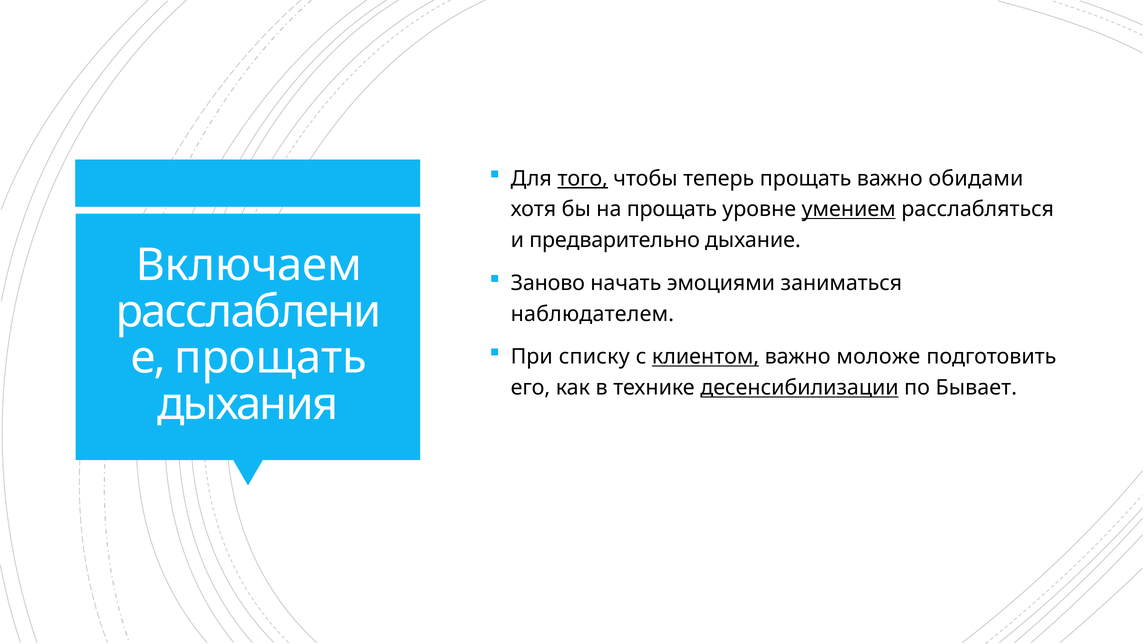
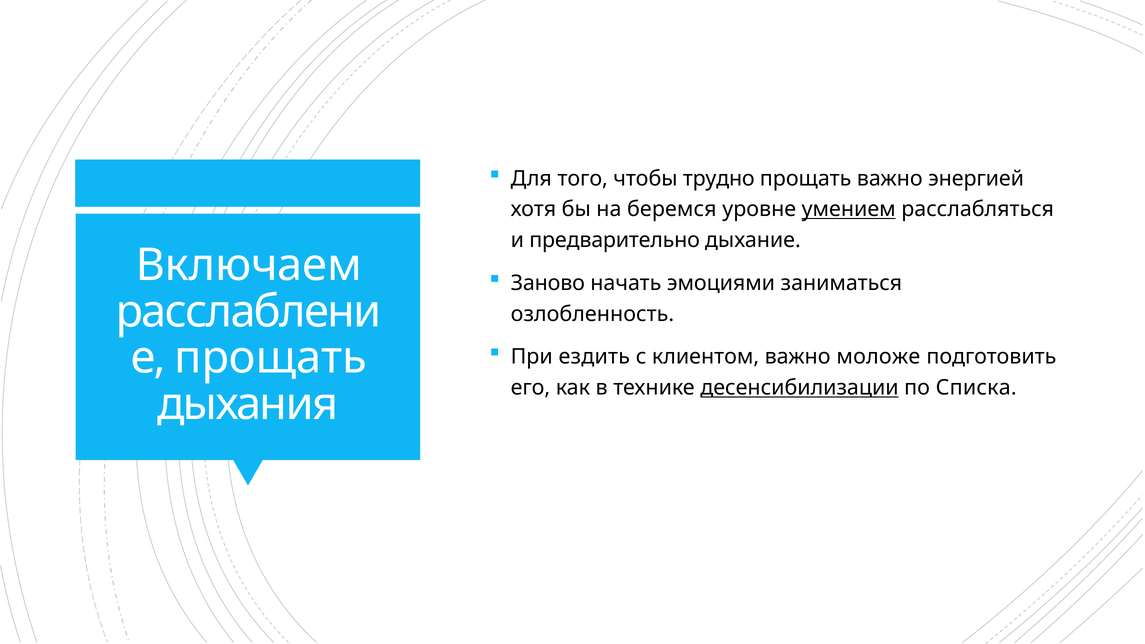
того underline: present -> none (583, 178)
теперь: теперь -> трудно (719, 178)
обидами: обидами -> энергией (976, 178)
на прощать: прощать -> беремся (672, 209)
наблюдателем: наблюдателем -> озлобленность (592, 314)
списку: списку -> ездить (594, 357)
клиентом underline: present -> none (706, 357)
Бывает: Бывает -> Списка (976, 388)
